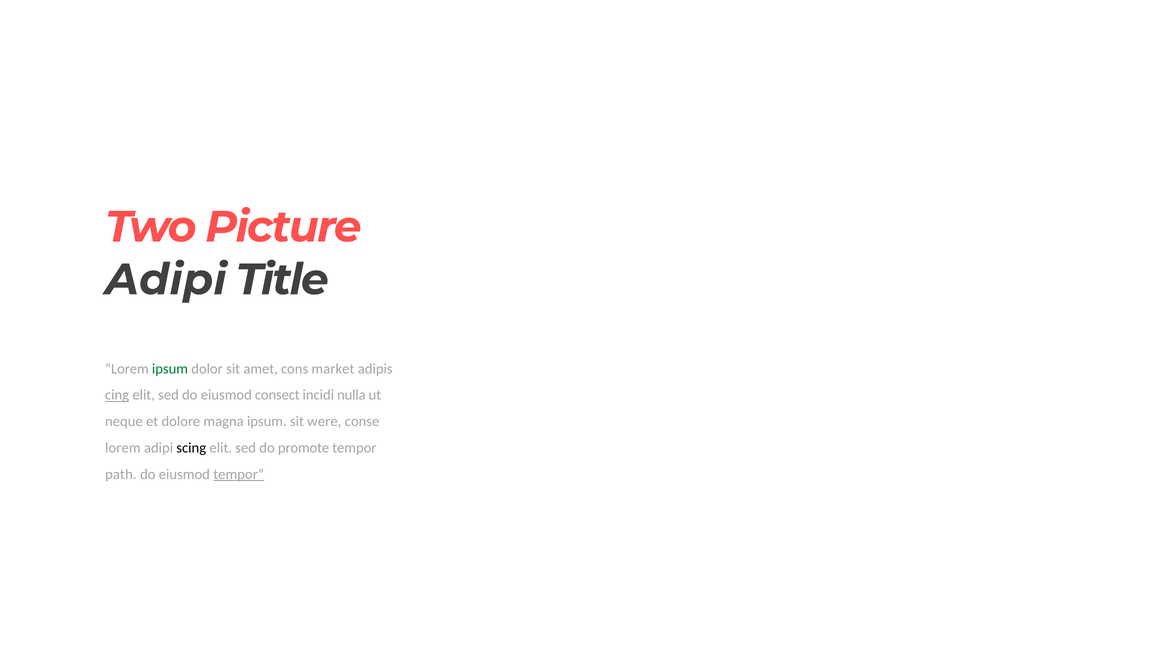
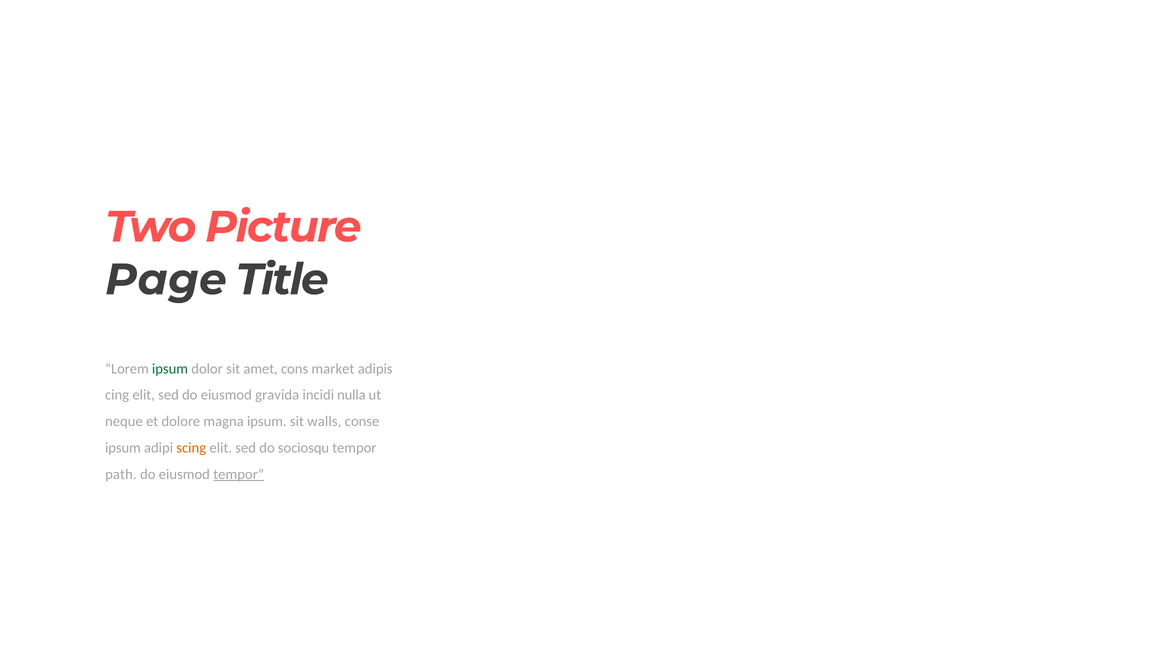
Adipi: Adipi -> Page (166, 280)
cing underline: present -> none (117, 395)
consect: consect -> gravida (277, 395)
were: were -> walls (324, 421)
lorem: lorem -> ipsum (123, 448)
scing colour: black -> orange (191, 448)
promote: promote -> sociosqu (304, 448)
